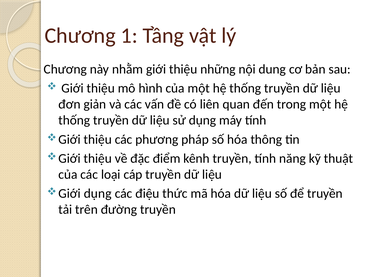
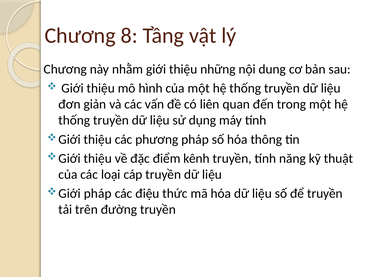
1: 1 -> 8 (129, 36)
dụng: dụng -> pháp (98, 193)
